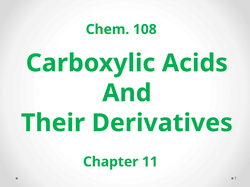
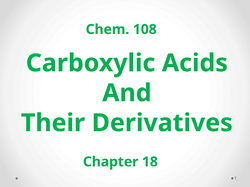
11: 11 -> 18 (150, 162)
